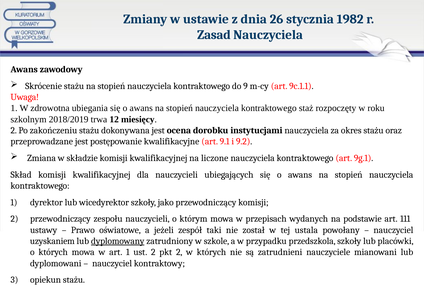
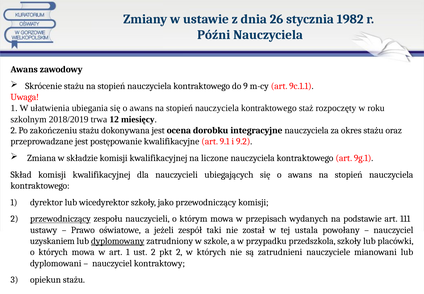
Zasad: Zasad -> Późni (214, 35)
zdrowotna: zdrowotna -> ułatwienia (50, 108)
instytucjami: instytucjami -> integracyjne (256, 130)
przewodniczący underline: none -> present (60, 219)
